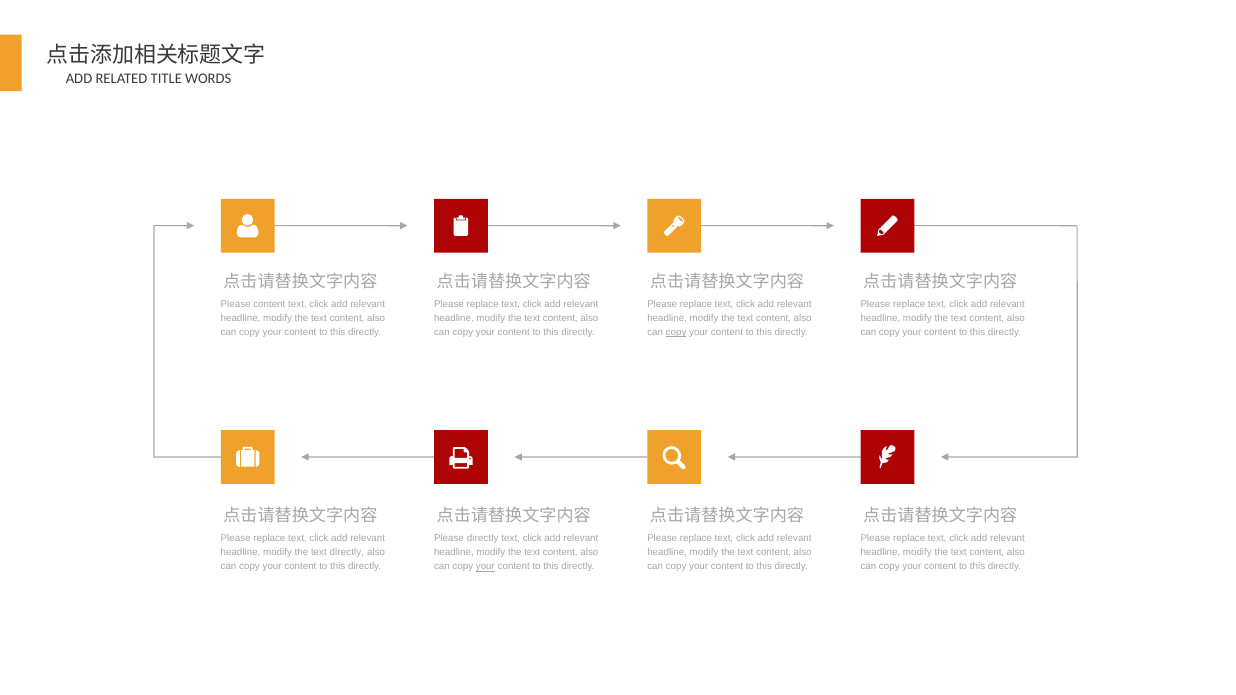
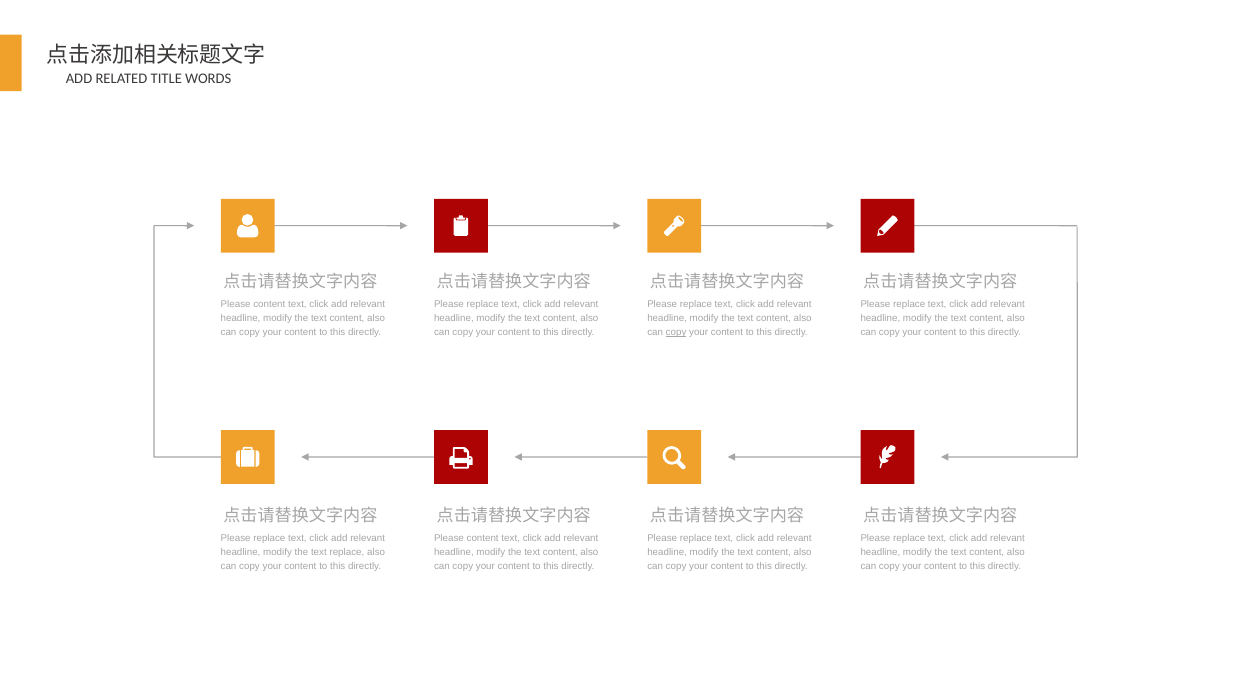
directly: directly -> content (483, 539)
text directly: directly -> replace (347, 553)
your underline: present -> none (485, 567)
